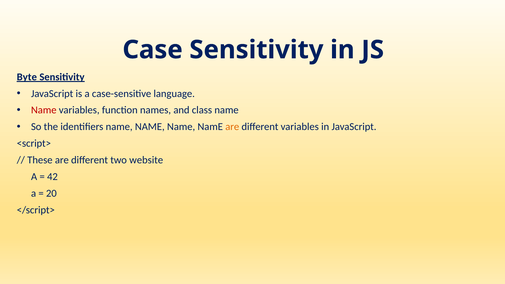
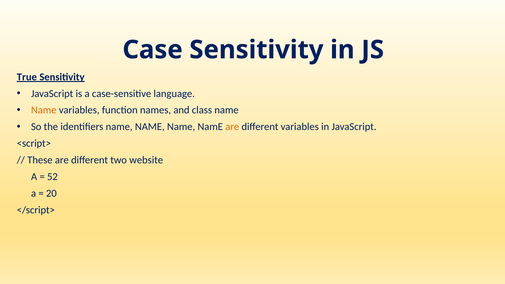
Byte: Byte -> True (27, 77)
Name colour: red -> orange (44, 110)
42: 42 -> 52 (52, 177)
